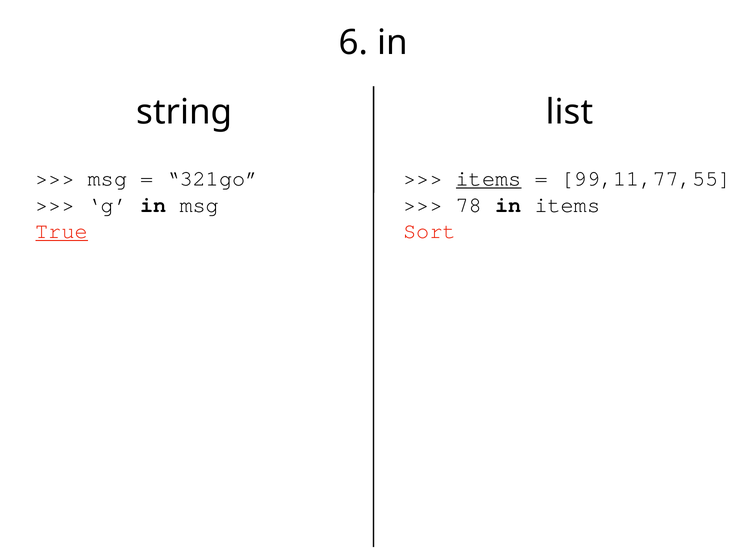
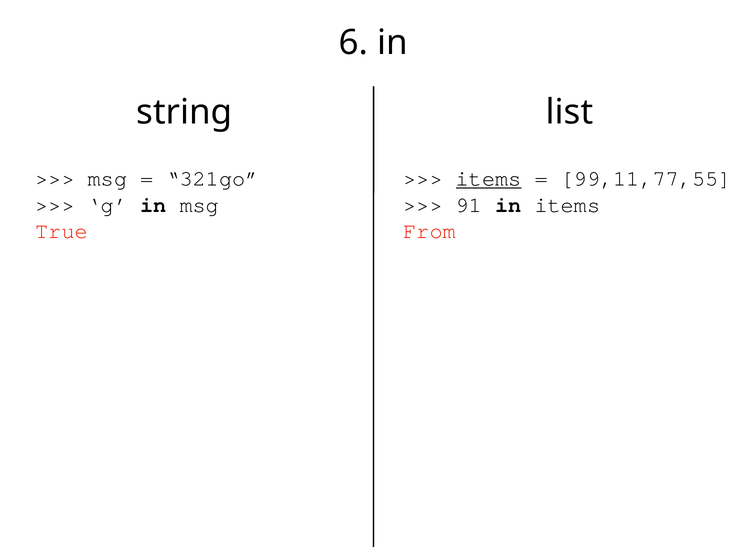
78: 78 -> 91 (469, 205)
True underline: present -> none (62, 231)
Sort: Sort -> From (430, 231)
